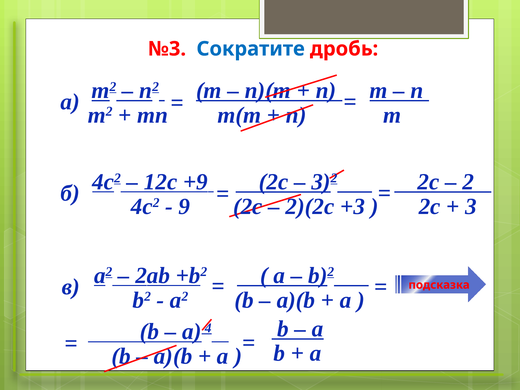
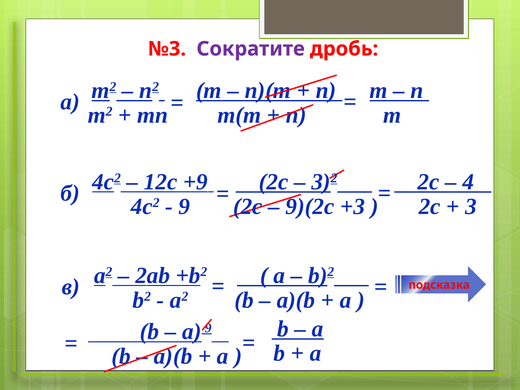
Сократите colour: blue -> purple (251, 49)
2: 2 -> 4 (468, 182)
2)(2с: 2)(2с -> 9)(2с (310, 206)
a 4: 4 -> 9 (208, 328)
